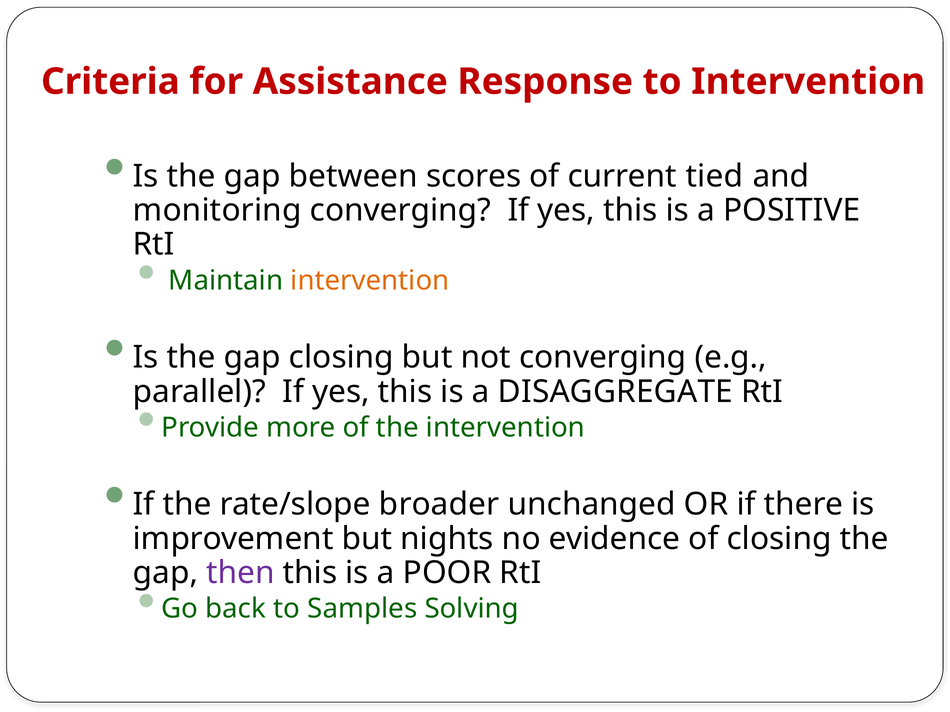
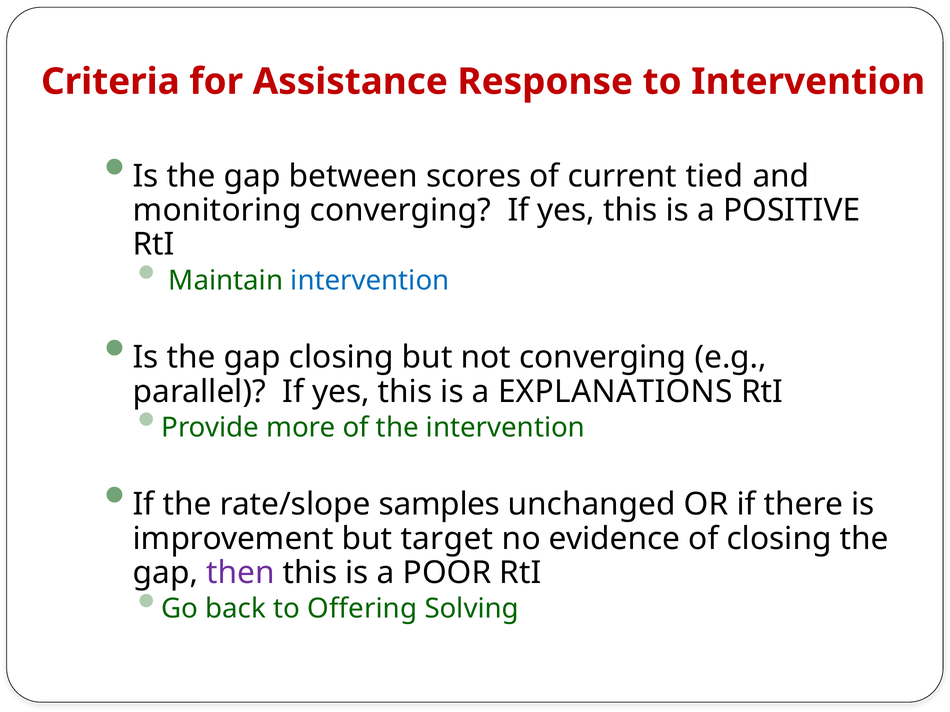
intervention colour: orange -> blue (370, 281)
DISAGGREGATE: DISAGGREGATE -> EXPLANATIONS (615, 392)
broader: broader -> samples (439, 505)
nights: nights -> target (447, 539)
Samples: Samples -> Offering (362, 609)
